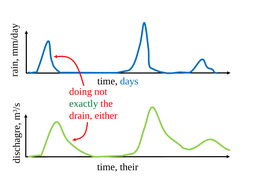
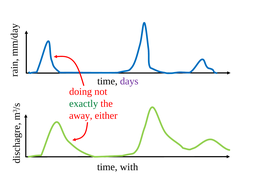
days colour: blue -> purple (129, 81)
drain: drain -> away (81, 116)
their: their -> with (129, 167)
